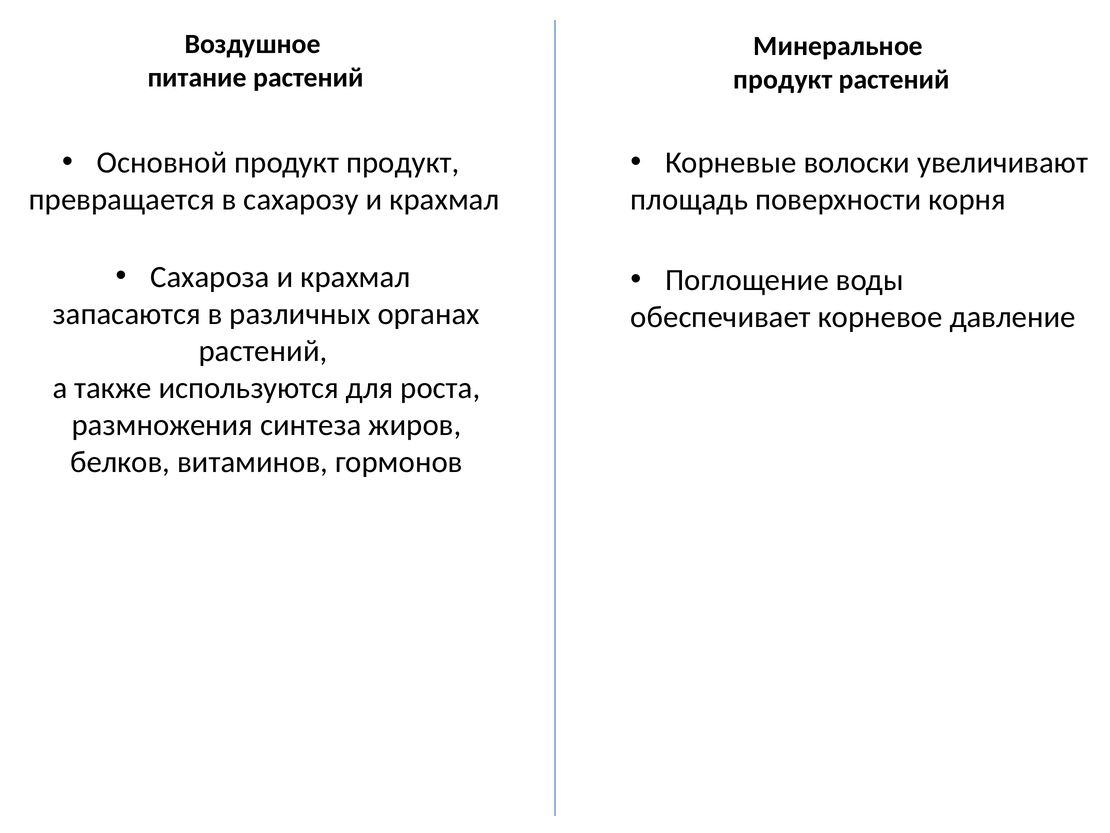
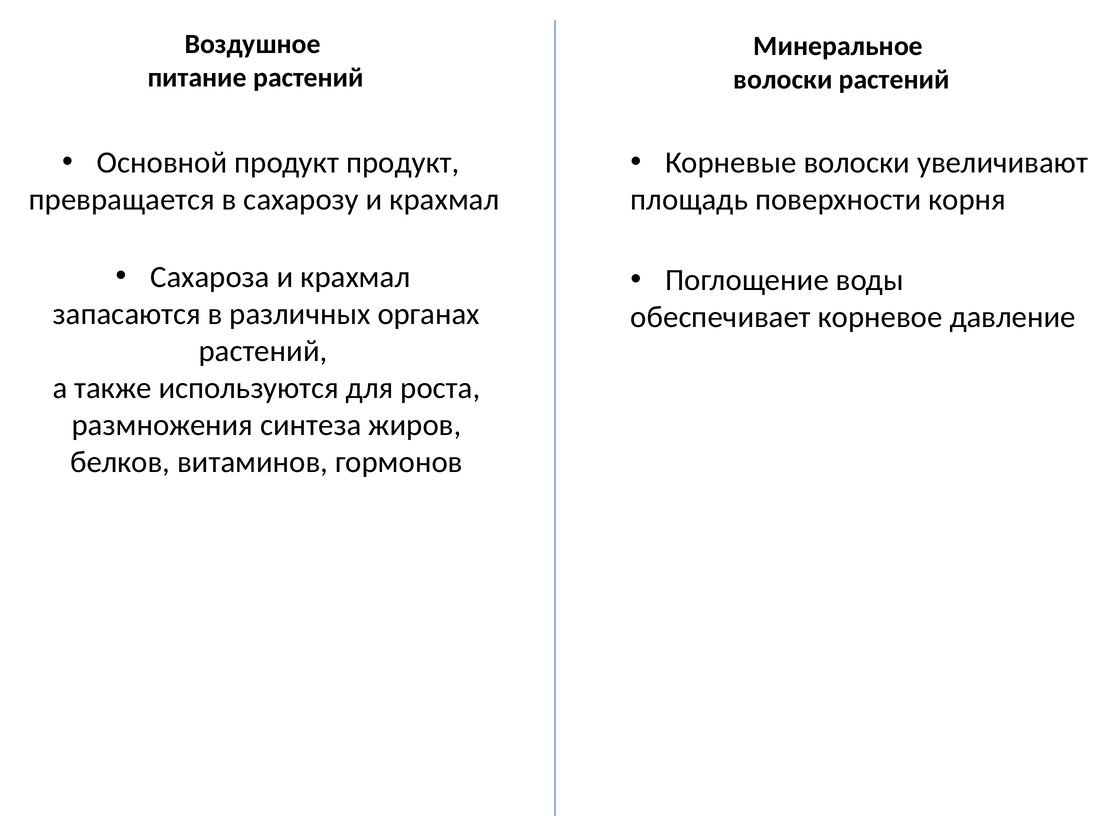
продукт: продукт -> волоски (783, 79)
